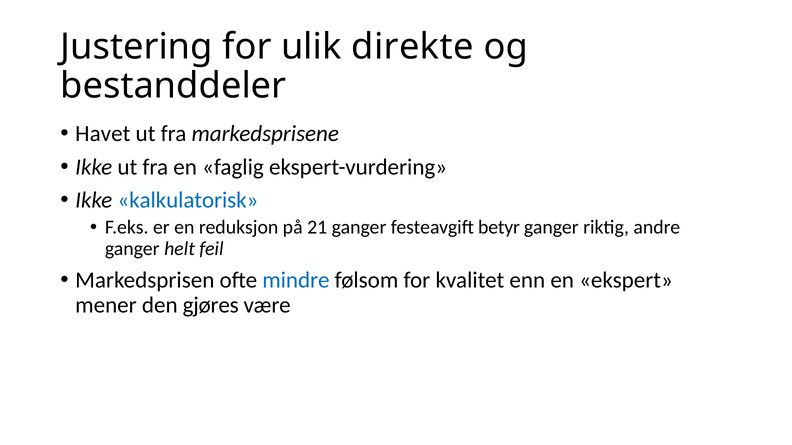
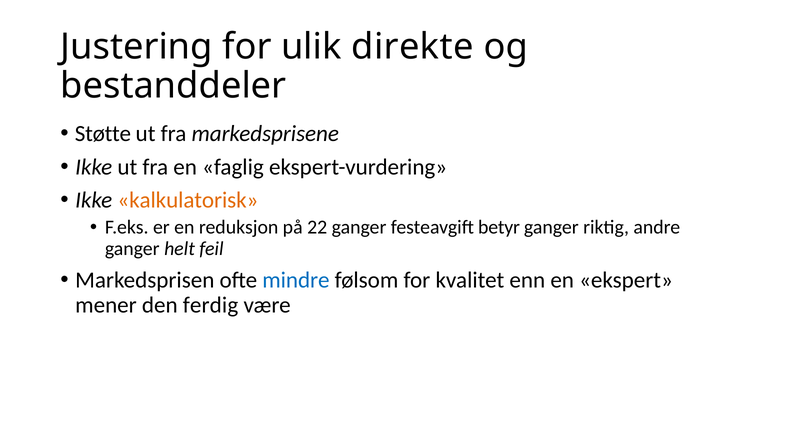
Havet: Havet -> Støtte (103, 134)
kalkulatorisk colour: blue -> orange (188, 200)
21: 21 -> 22 (317, 228)
gjøres: gjøres -> ferdig (211, 305)
